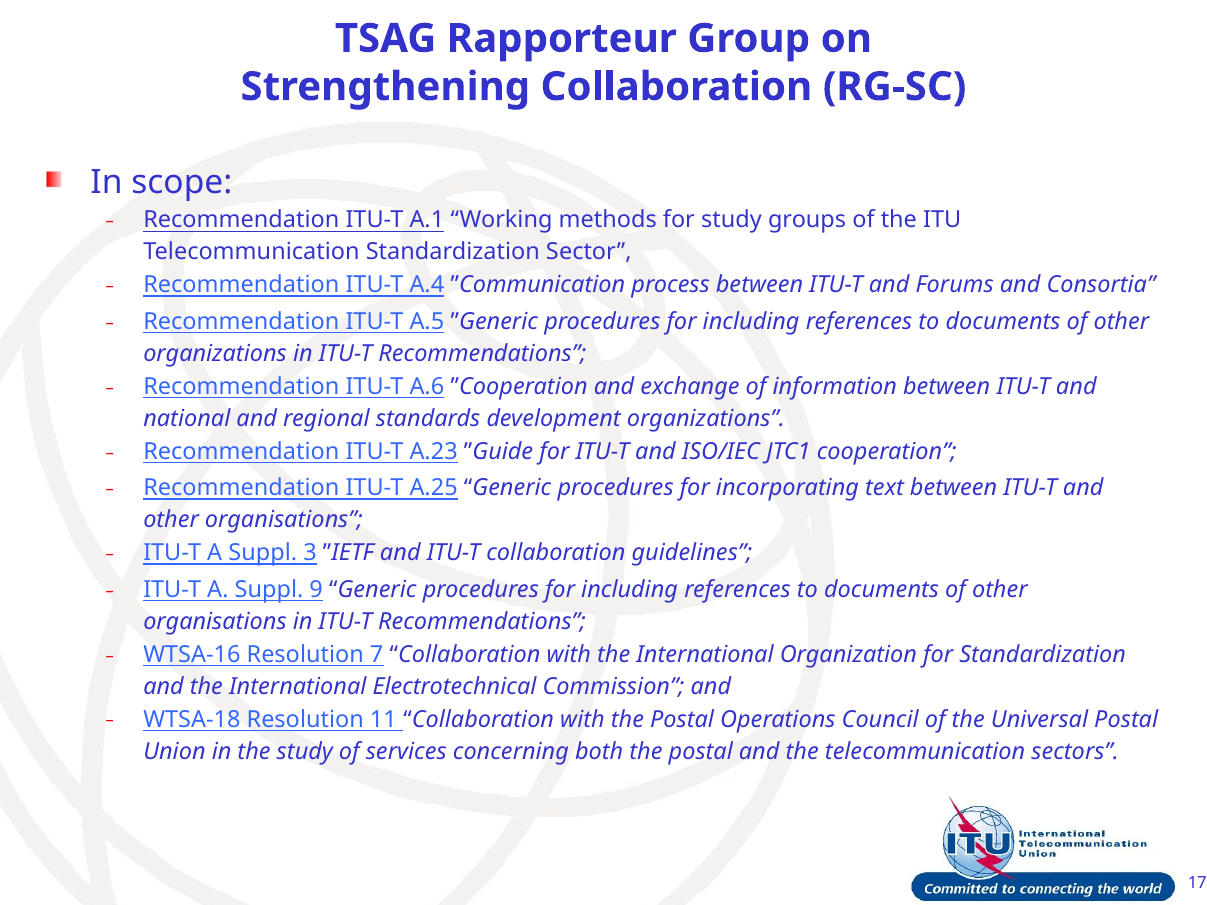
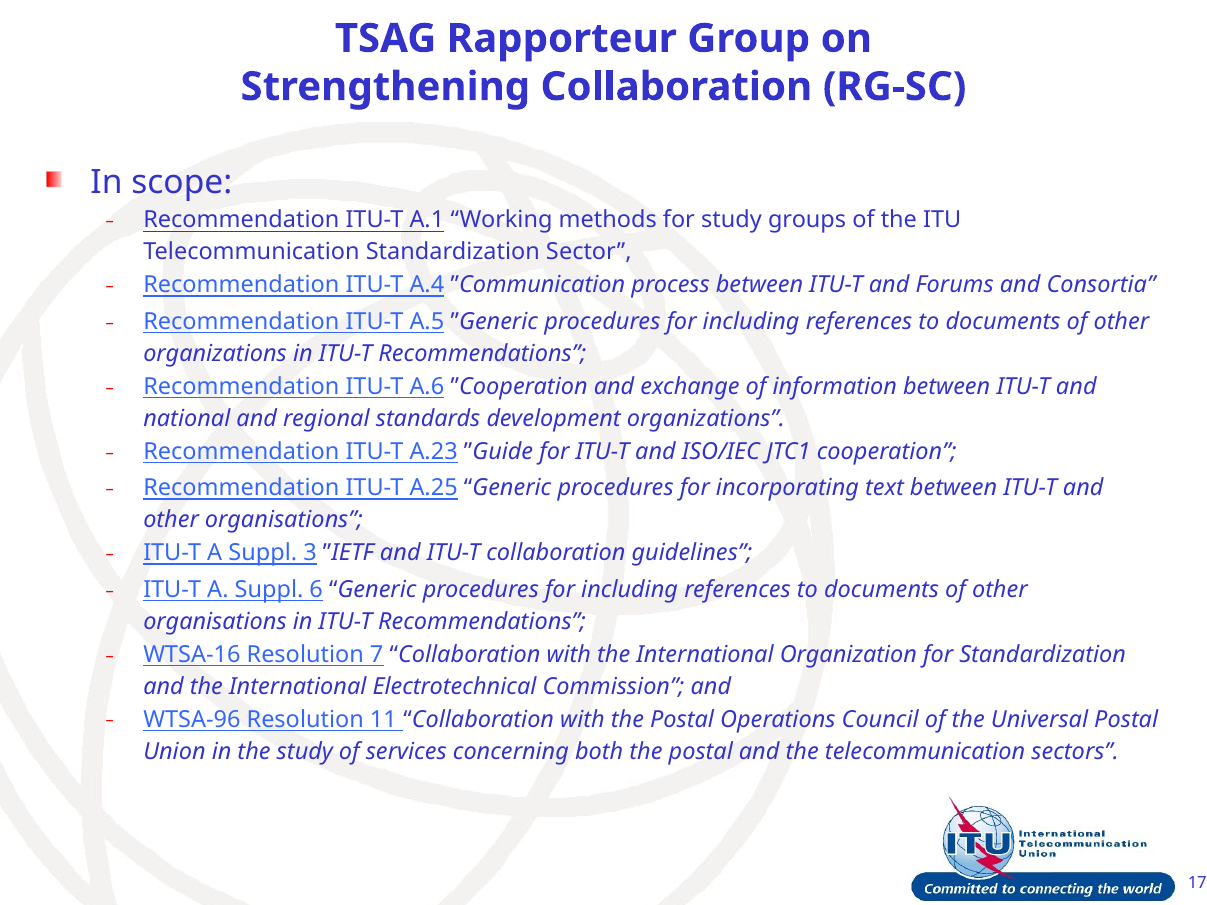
9: 9 -> 6 (316, 590)
WTSA-18: WTSA-18 -> WTSA-96 (192, 720)
